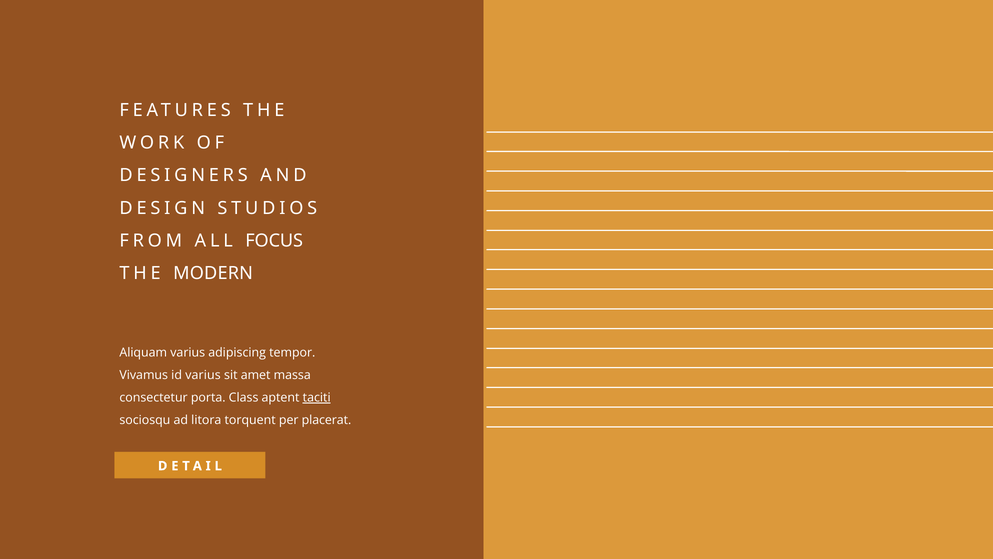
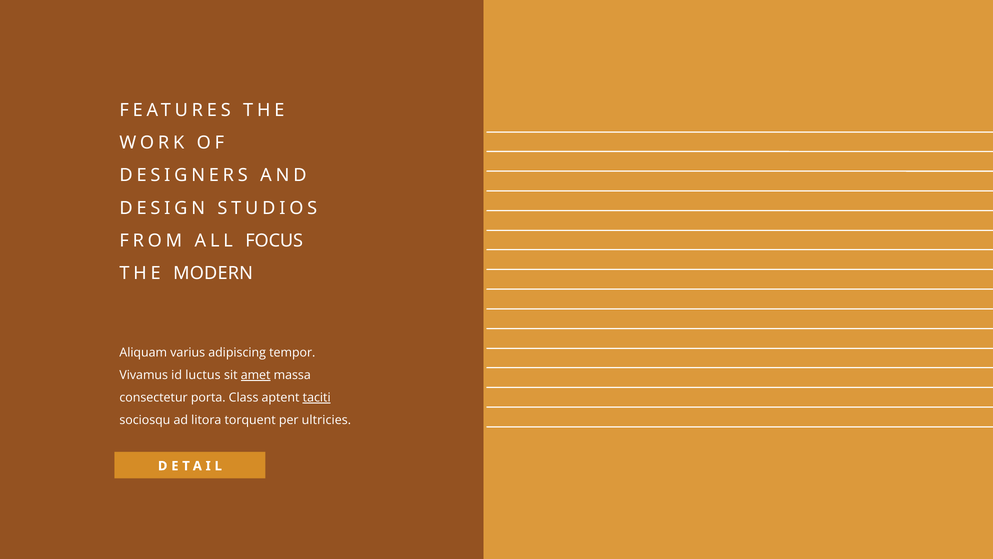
id varius: varius -> luctus (203, 375)
amet underline: none -> present (256, 375)
placerat: placerat -> ultricies (326, 420)
